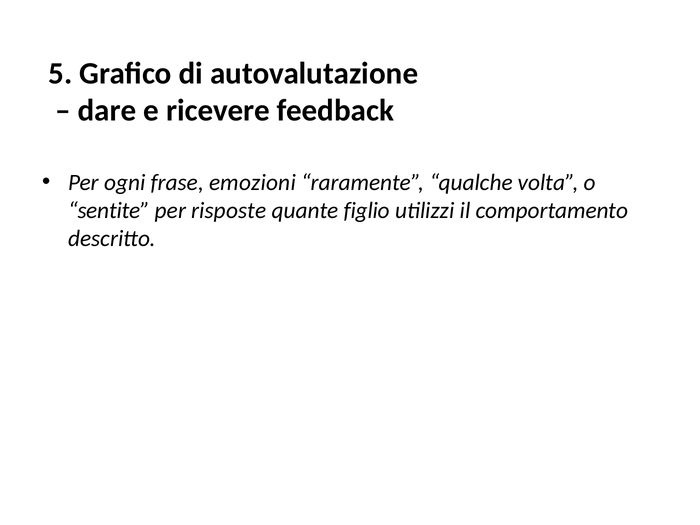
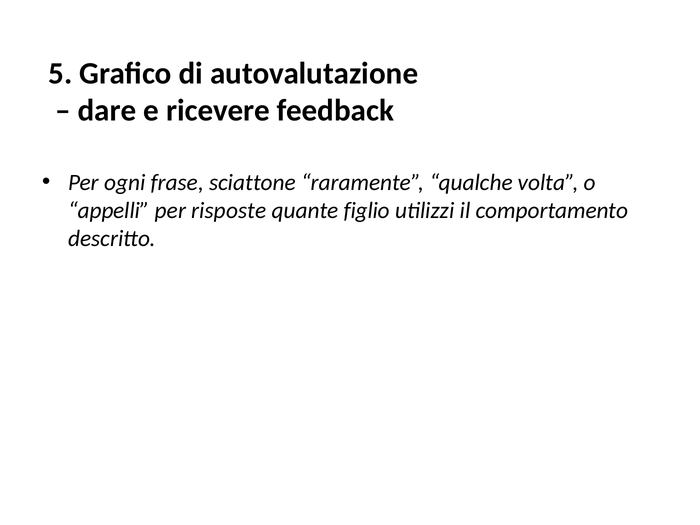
emozioni: emozioni -> sciattone (253, 182)
sentite: sentite -> appelli (109, 210)
